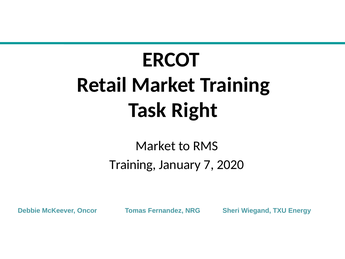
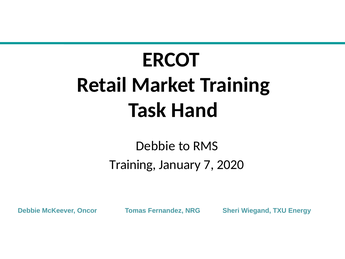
Right: Right -> Hand (195, 110)
Market: Market -> Debbie (156, 146)
